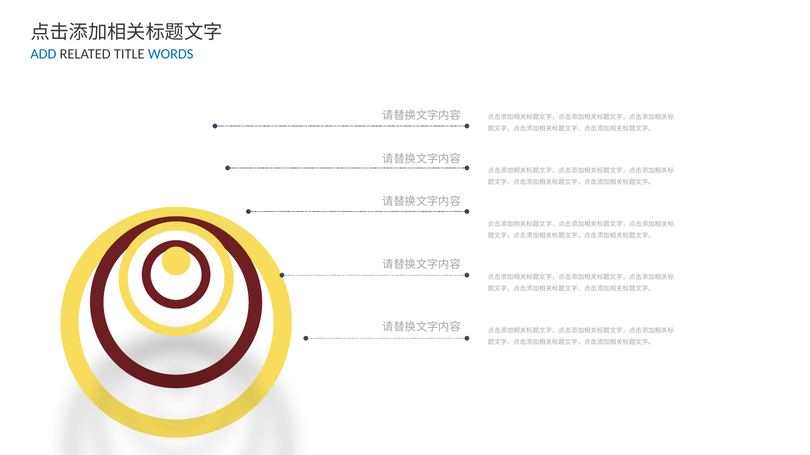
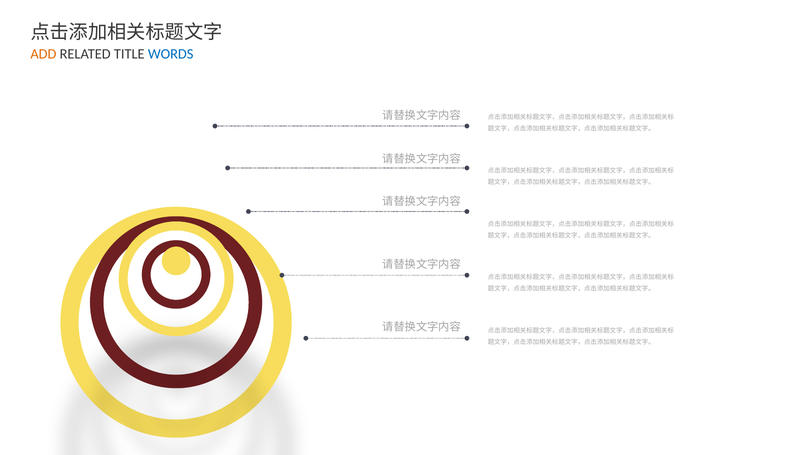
ADD colour: blue -> orange (43, 54)
